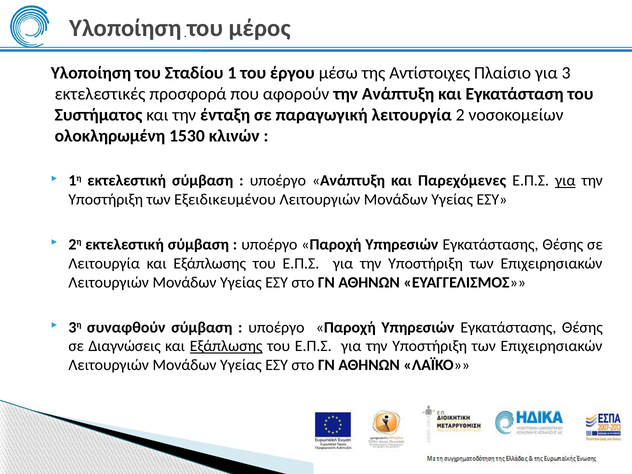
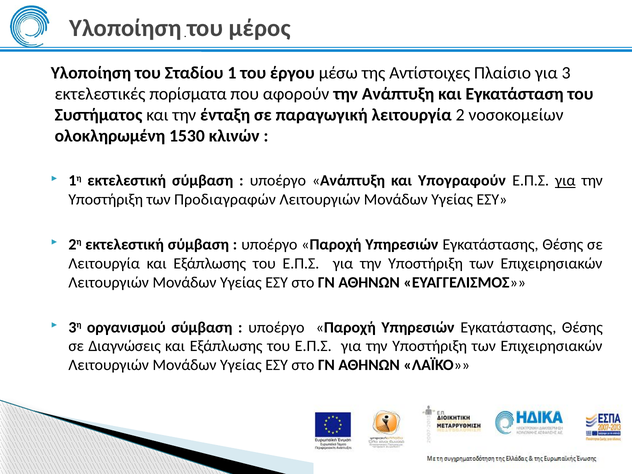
προσφορά: προσφορά -> πορίσματα (188, 94)
Παρεχόμενες: Παρεχόμενες -> Υπογραφούν (462, 181)
Εξειδικευμένου: Εξειδικευμένου -> Προδιαγραφών (225, 200)
συναφθούν: συναφθούν -> οργανισμού (126, 327)
Εξάπλωσης underline: present -> none (226, 346)
